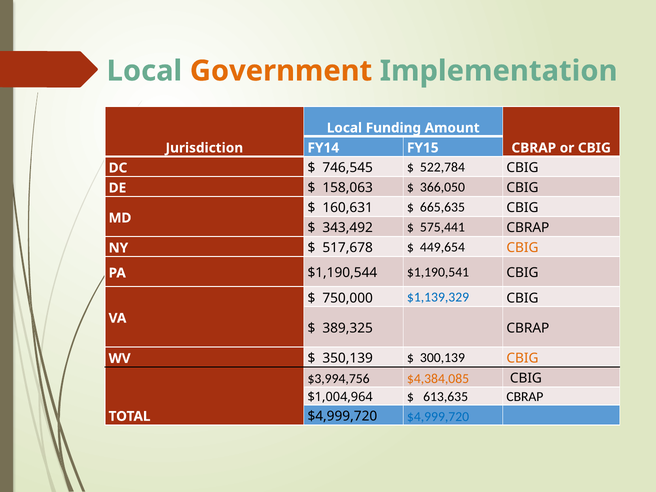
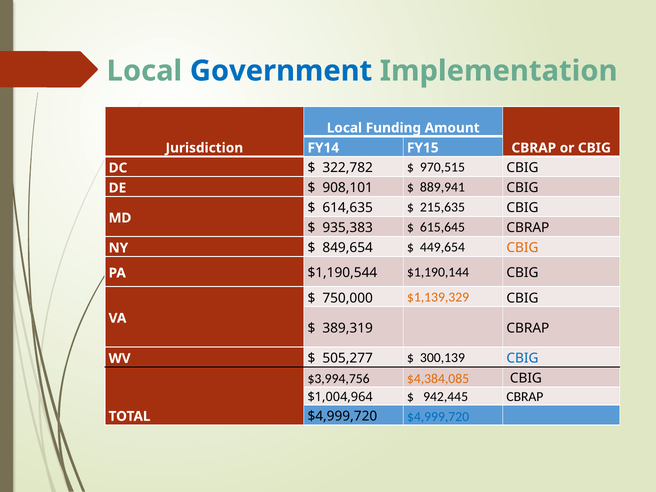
Government colour: orange -> blue (281, 71)
746,545: 746,545 -> 322,782 (348, 168)
522,784: 522,784 -> 970,515 (442, 167)
158,063: 158,063 -> 908,101 (348, 188)
366,050: 366,050 -> 889,941 (442, 187)
160,631: 160,631 -> 614,635 (348, 208)
665,635: 665,635 -> 215,635 (442, 207)
343,492: 343,492 -> 935,383 (348, 228)
575,441: 575,441 -> 615,645 (442, 227)
517,678: 517,678 -> 849,654 (348, 248)
$1,190,541: $1,190,541 -> $1,190,144 (438, 272)
$1,139,329 colour: blue -> orange (438, 297)
389,325: 389,325 -> 389,319 (348, 328)
350,139: 350,139 -> 505,277 (348, 358)
CBIG colour: orange -> blue (522, 358)
613,635: 613,635 -> 942,445 (446, 397)
